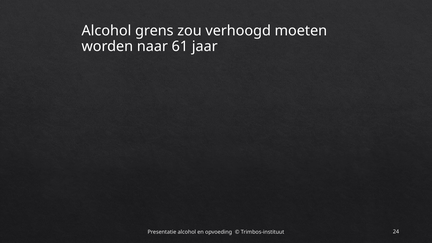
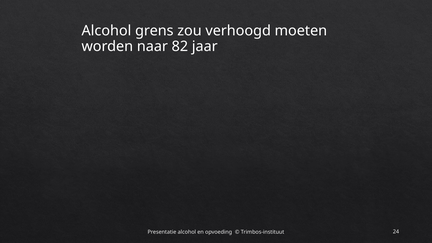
61: 61 -> 82 (180, 46)
